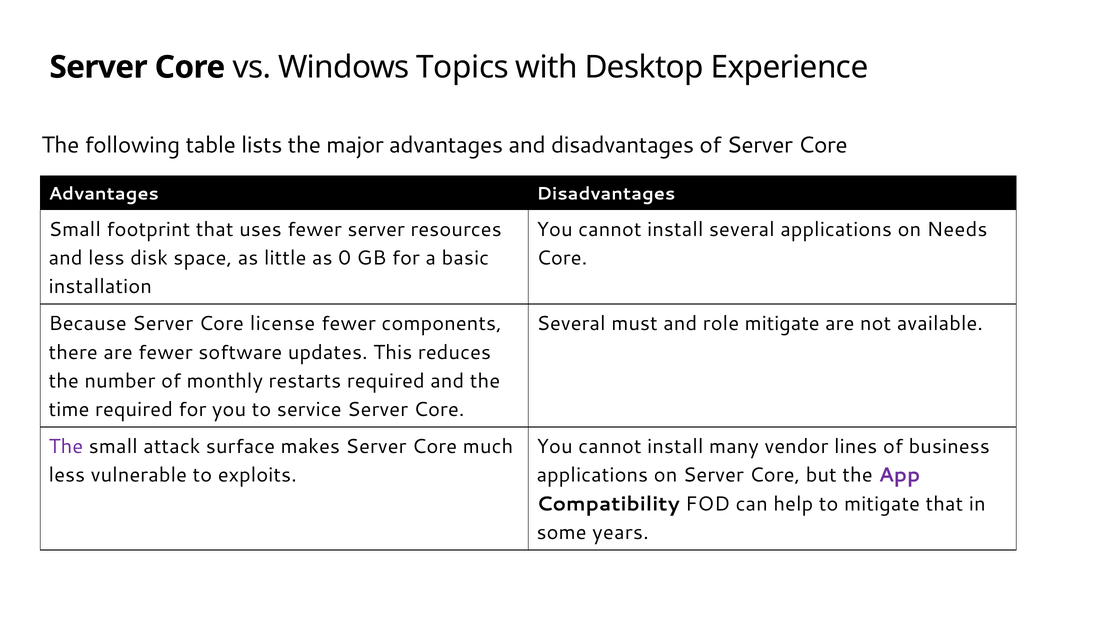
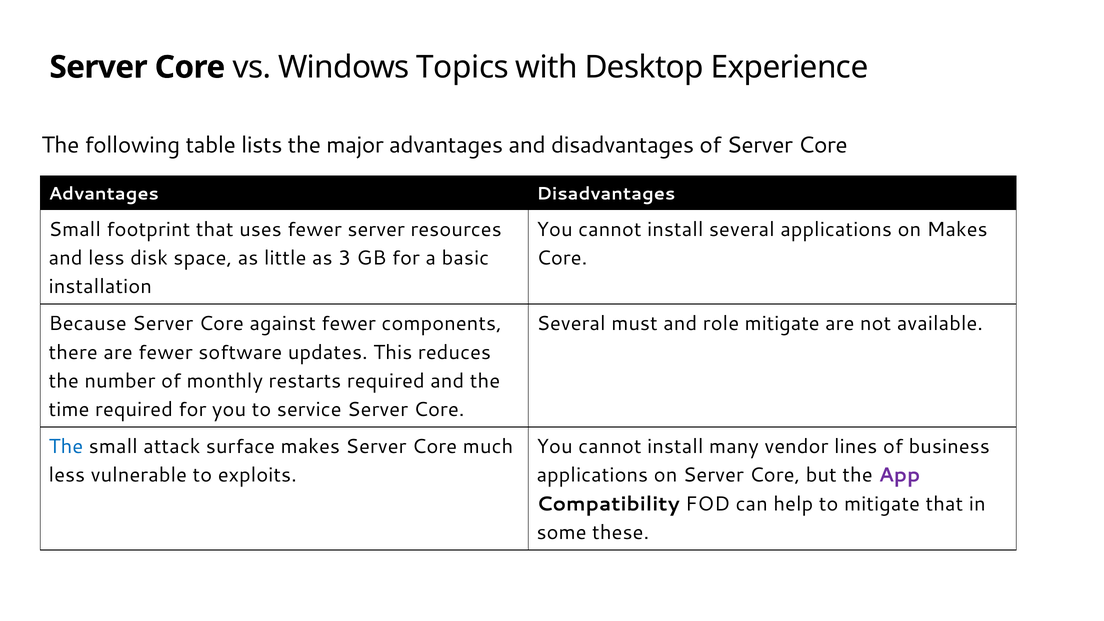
on Needs: Needs -> Makes (957, 229)
0: 0 -> 3 (345, 258)
license: license -> against (283, 324)
The colour: purple -> blue (66, 447)
years: years -> these (621, 533)
